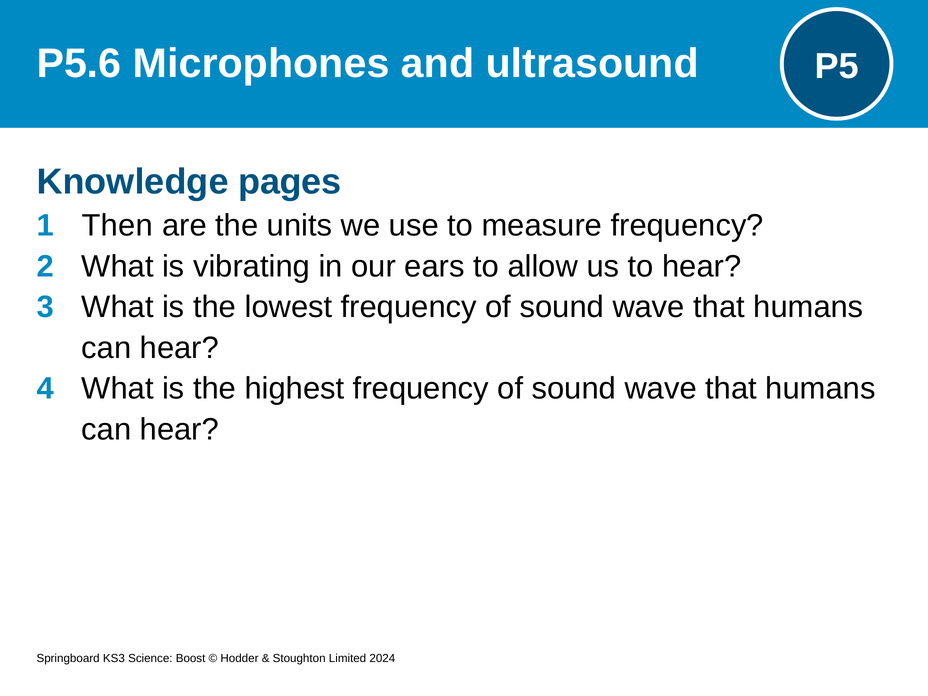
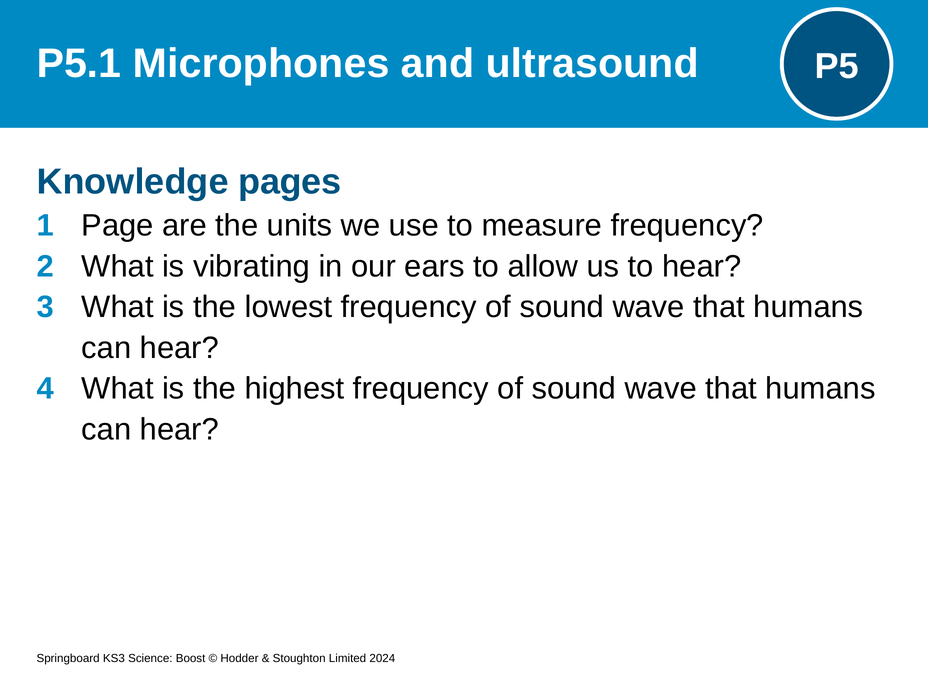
P5.6: P5.6 -> P5.1 (79, 64)
Then: Then -> Page (118, 226)
